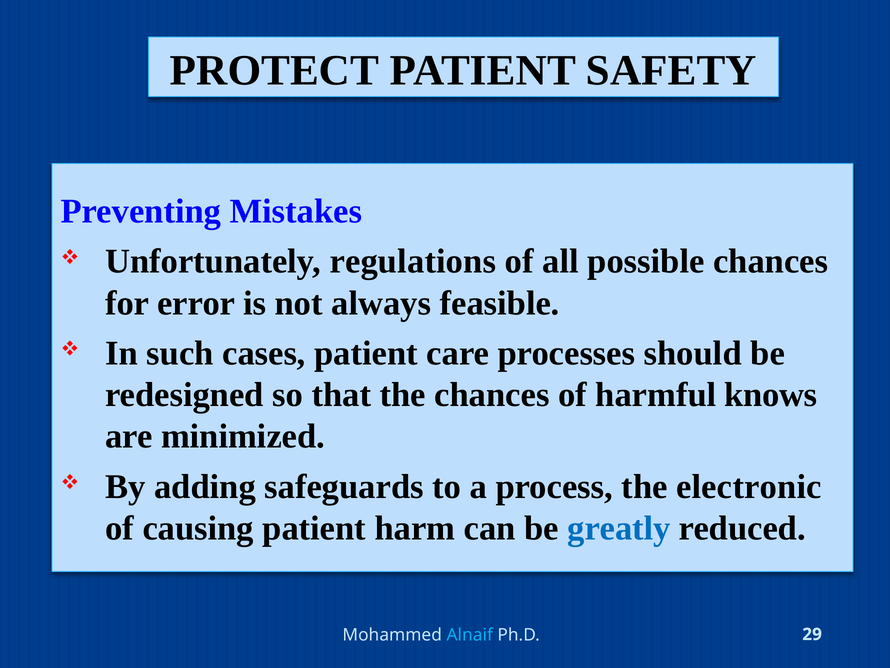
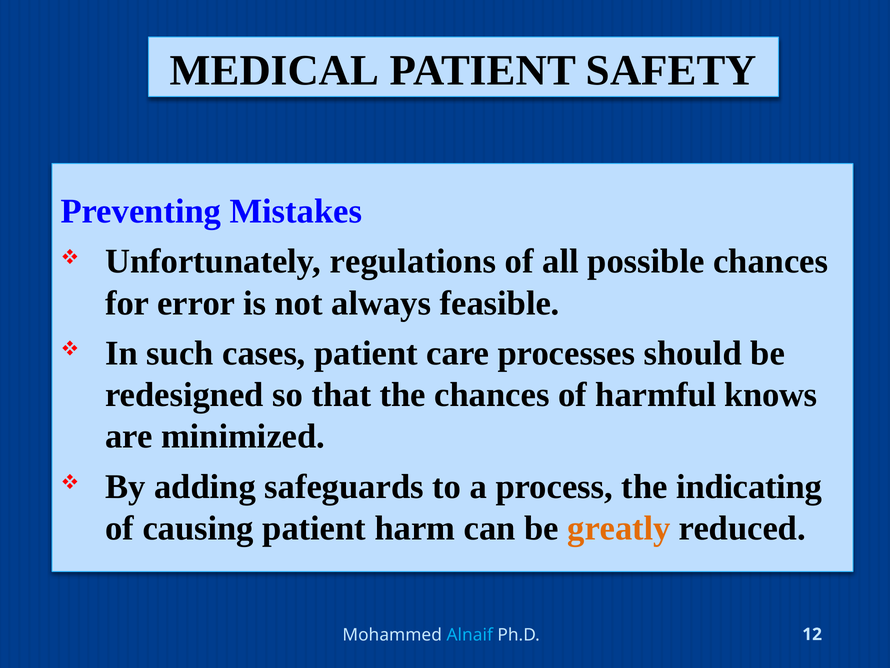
PROTECT: PROTECT -> MEDICAL (275, 70)
electronic: electronic -> indicating (749, 486)
greatly colour: blue -> orange (619, 528)
29: 29 -> 12 (812, 634)
